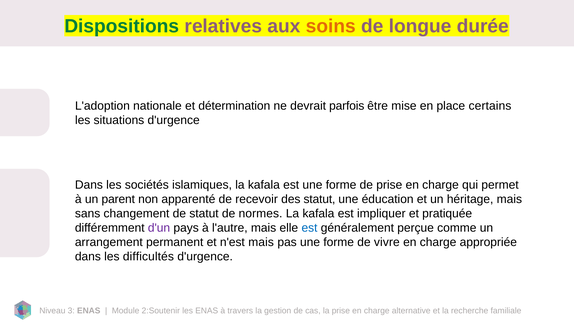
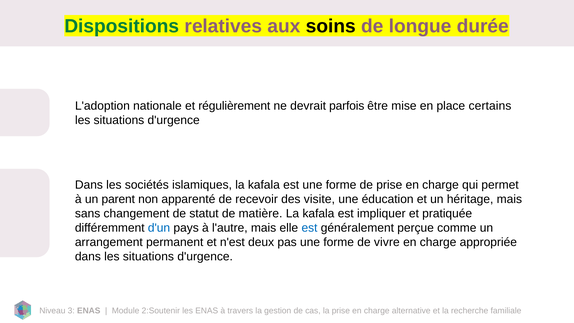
soins colour: orange -> black (331, 26)
détermination: détermination -> régulièrement (234, 106)
des statut: statut -> visite (319, 199)
normes: normes -> matière (261, 213)
d'un colour: purple -> blue (159, 228)
n'est mais: mais -> deux (261, 242)
dans les difficultés: difficultés -> situations (148, 256)
